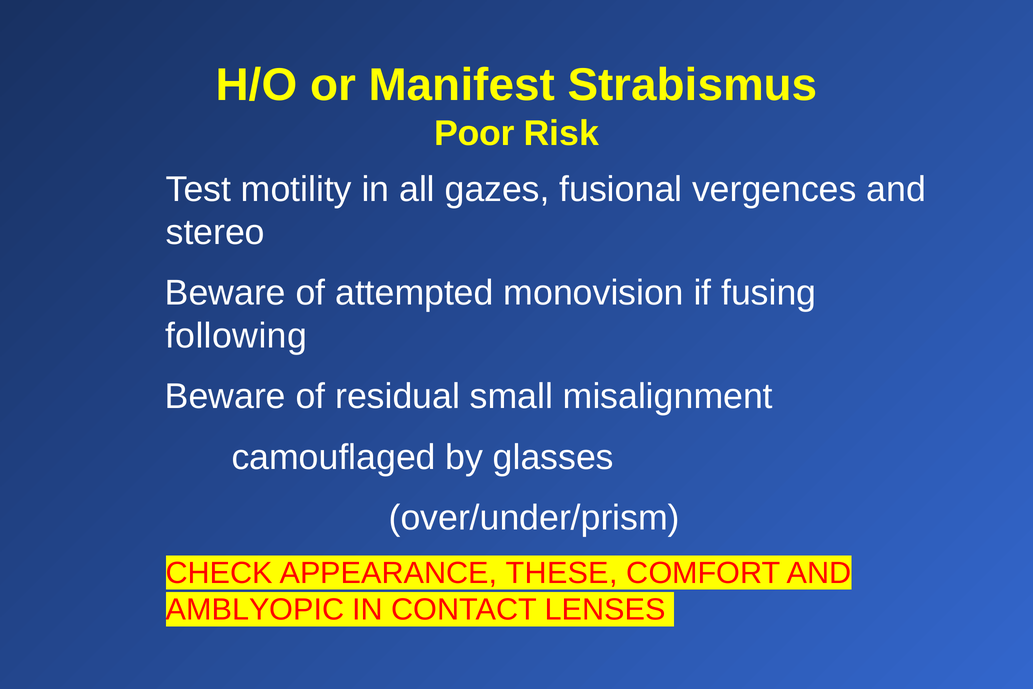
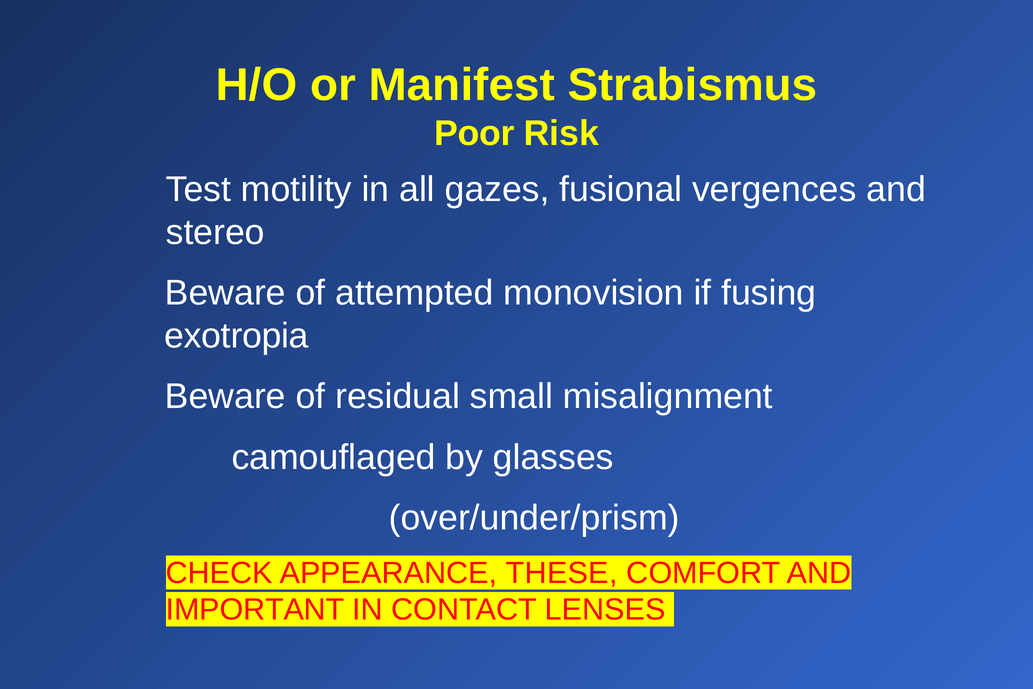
following: following -> exotropia (236, 336)
AMBLYOPIC: AMBLYOPIC -> IMPORTANT (255, 609)
